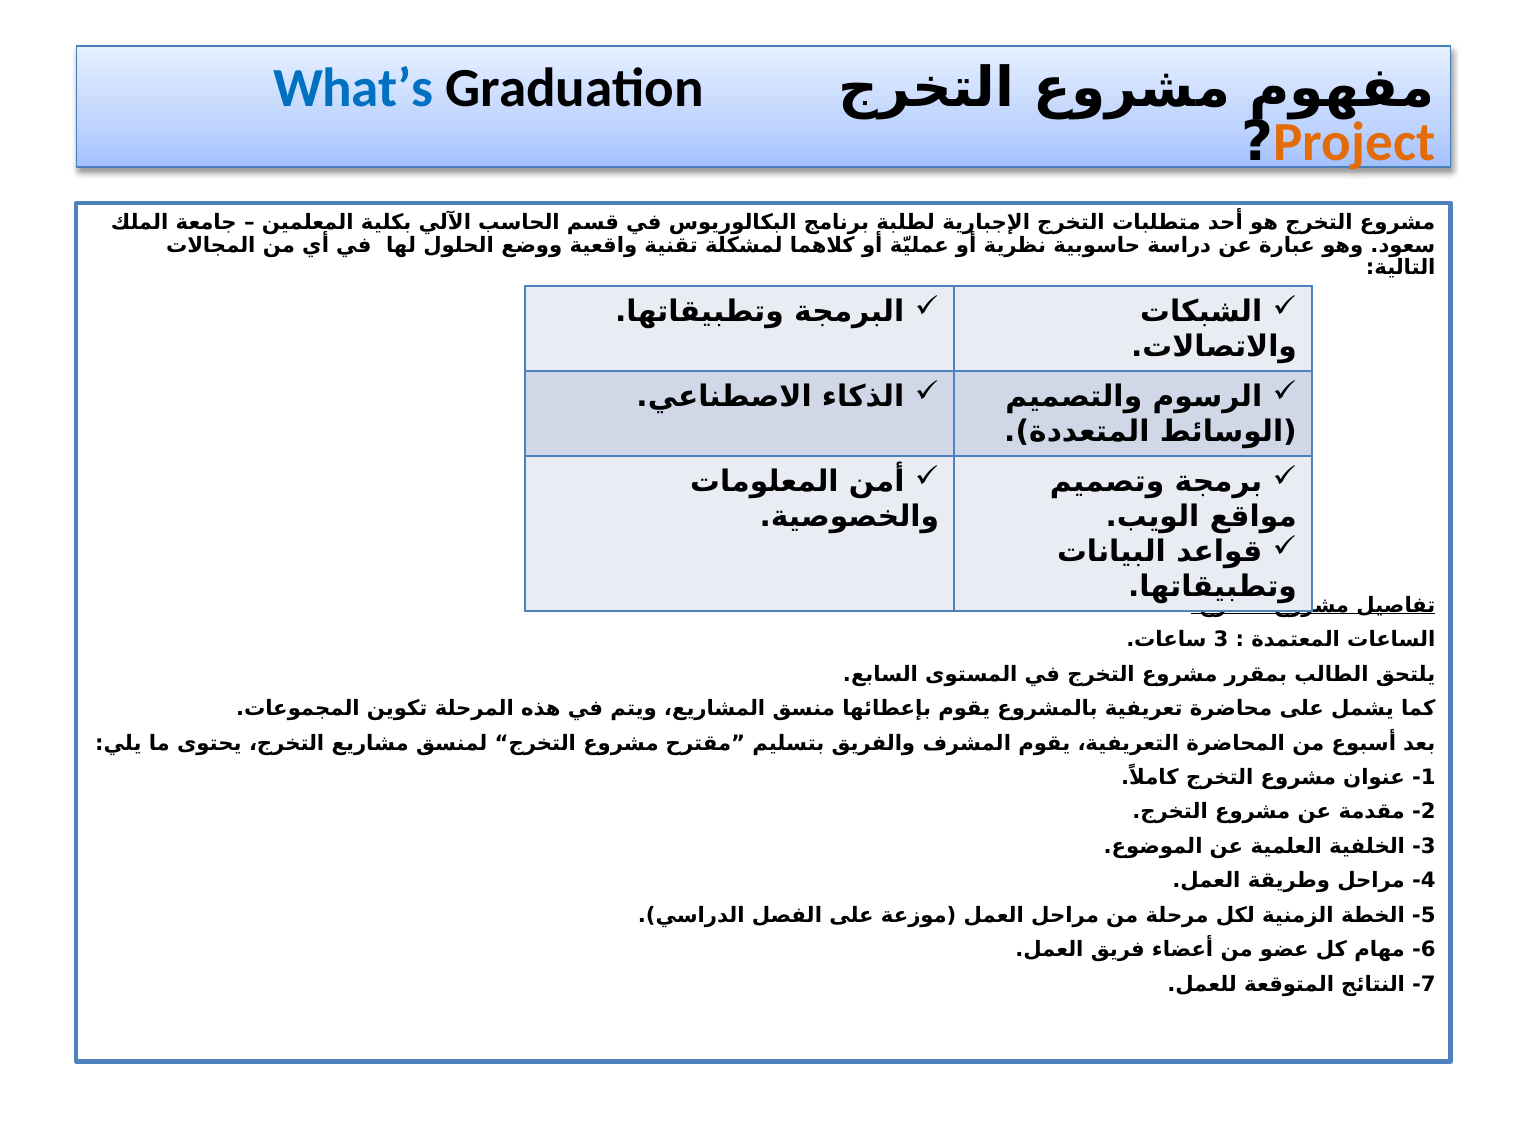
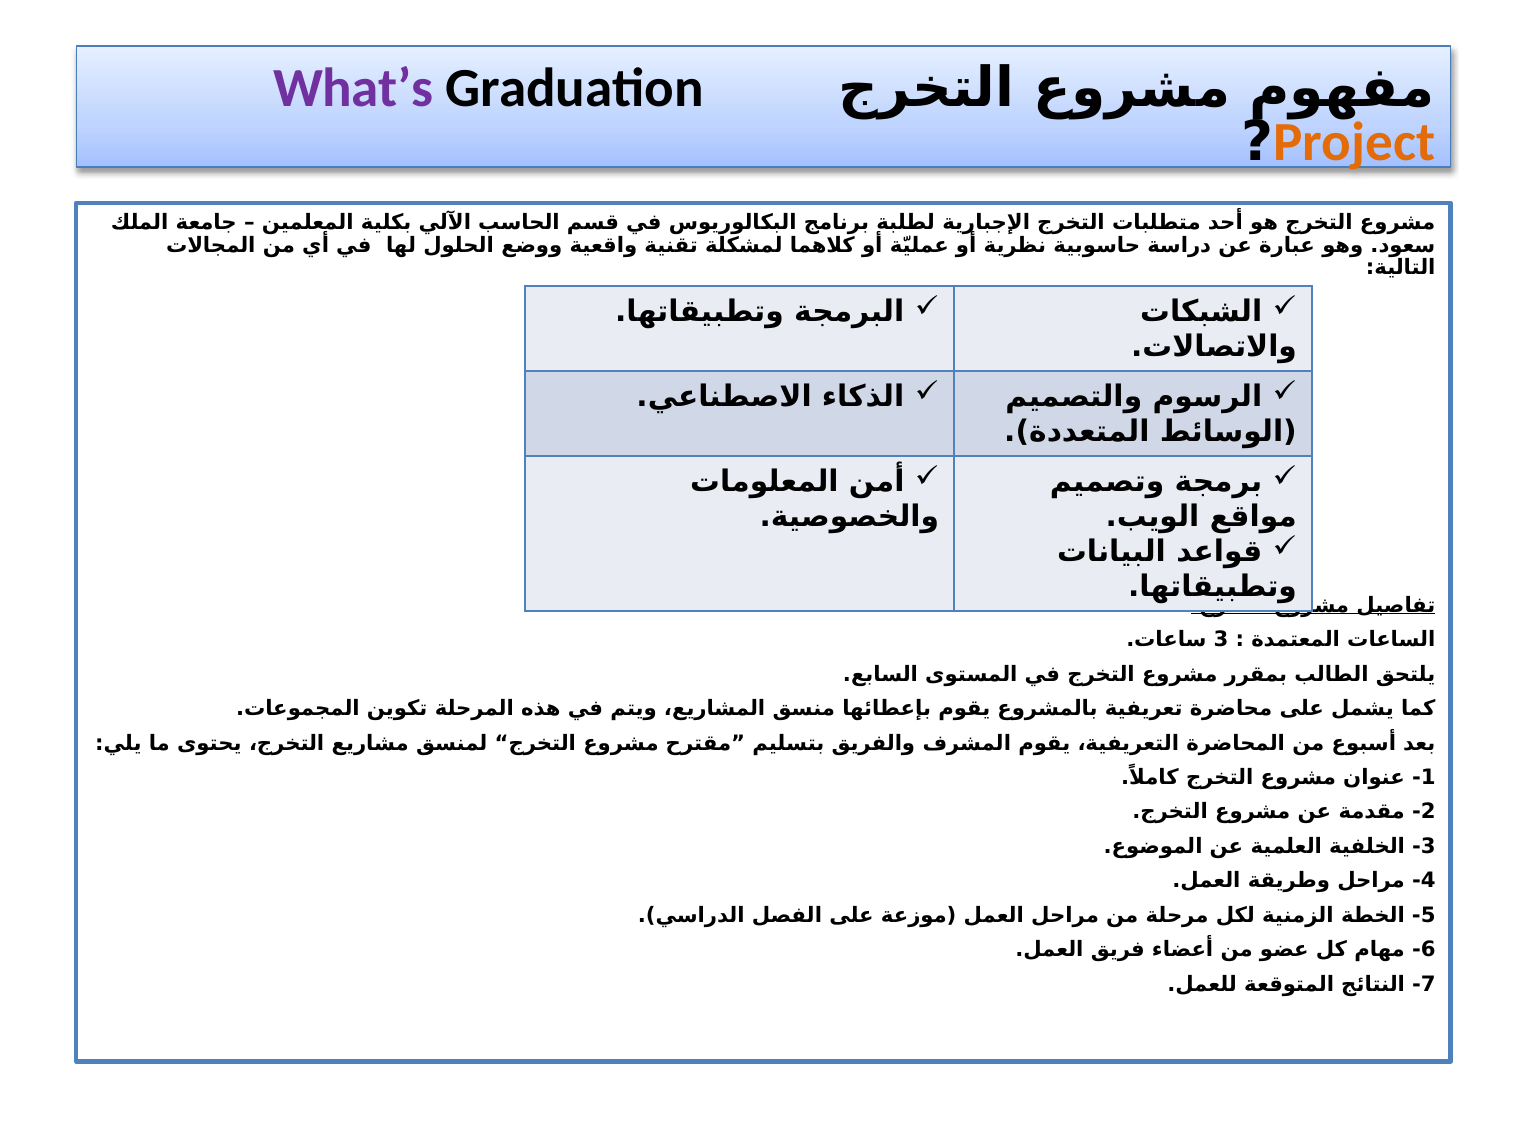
What’s colour: blue -> purple (353, 88)
